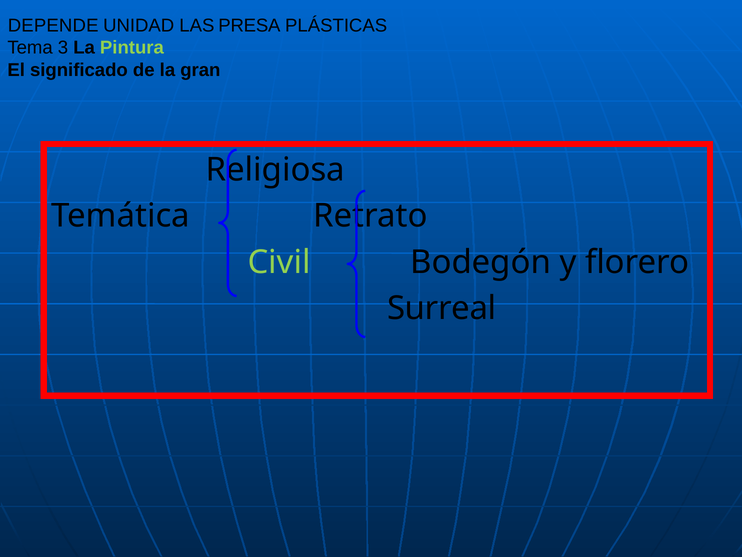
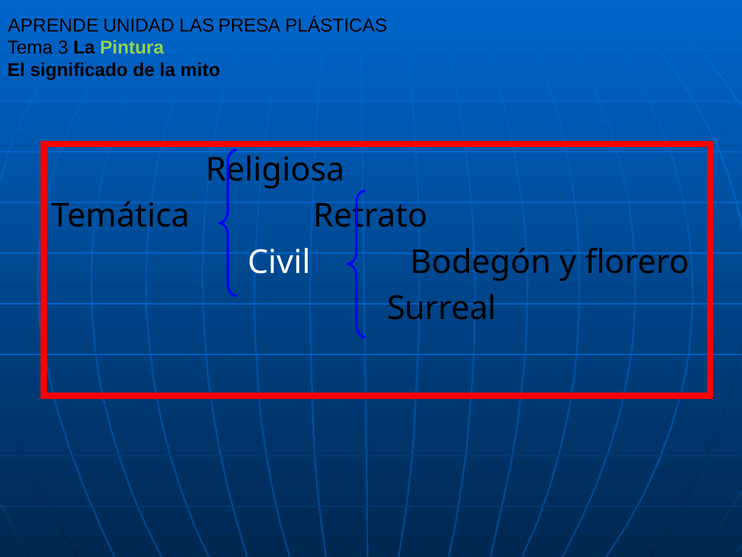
DEPENDE: DEPENDE -> APRENDE (53, 25)
gran: gran -> mito (200, 70)
Civil colour: light green -> white (279, 262)
